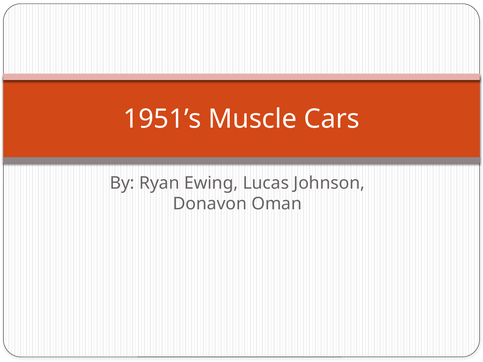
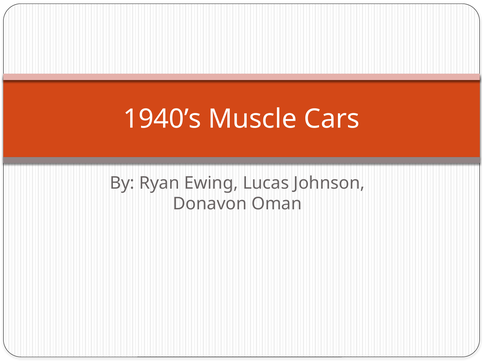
1951’s: 1951’s -> 1940’s (162, 119)
